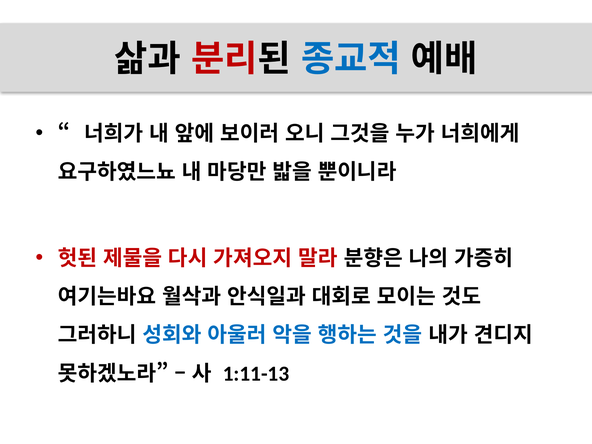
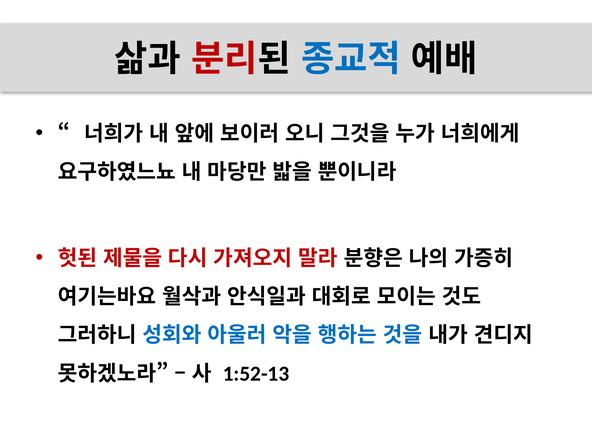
1:11-13: 1:11-13 -> 1:52-13 (256, 374)
